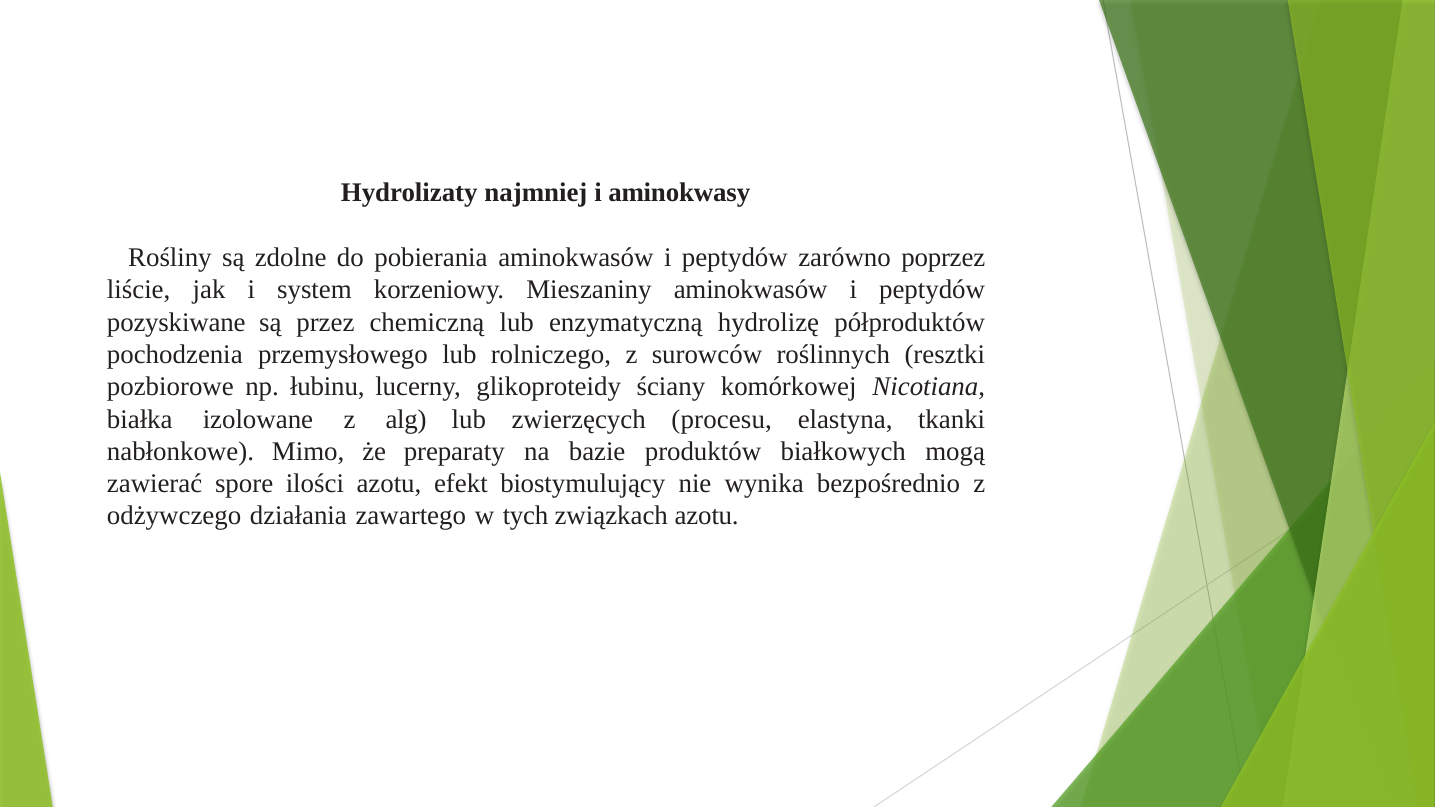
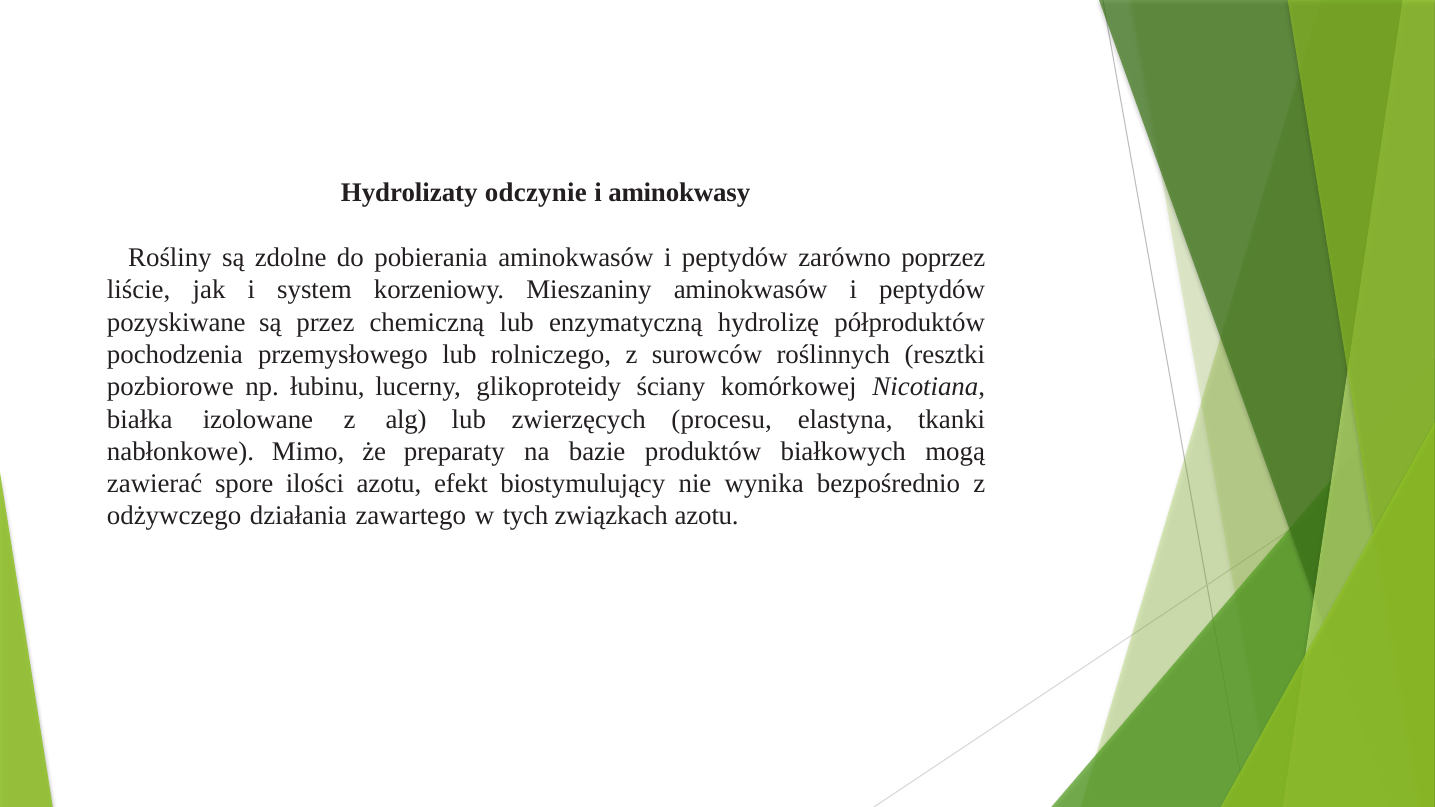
najmniej: najmniej -> odczynie (536, 193)
